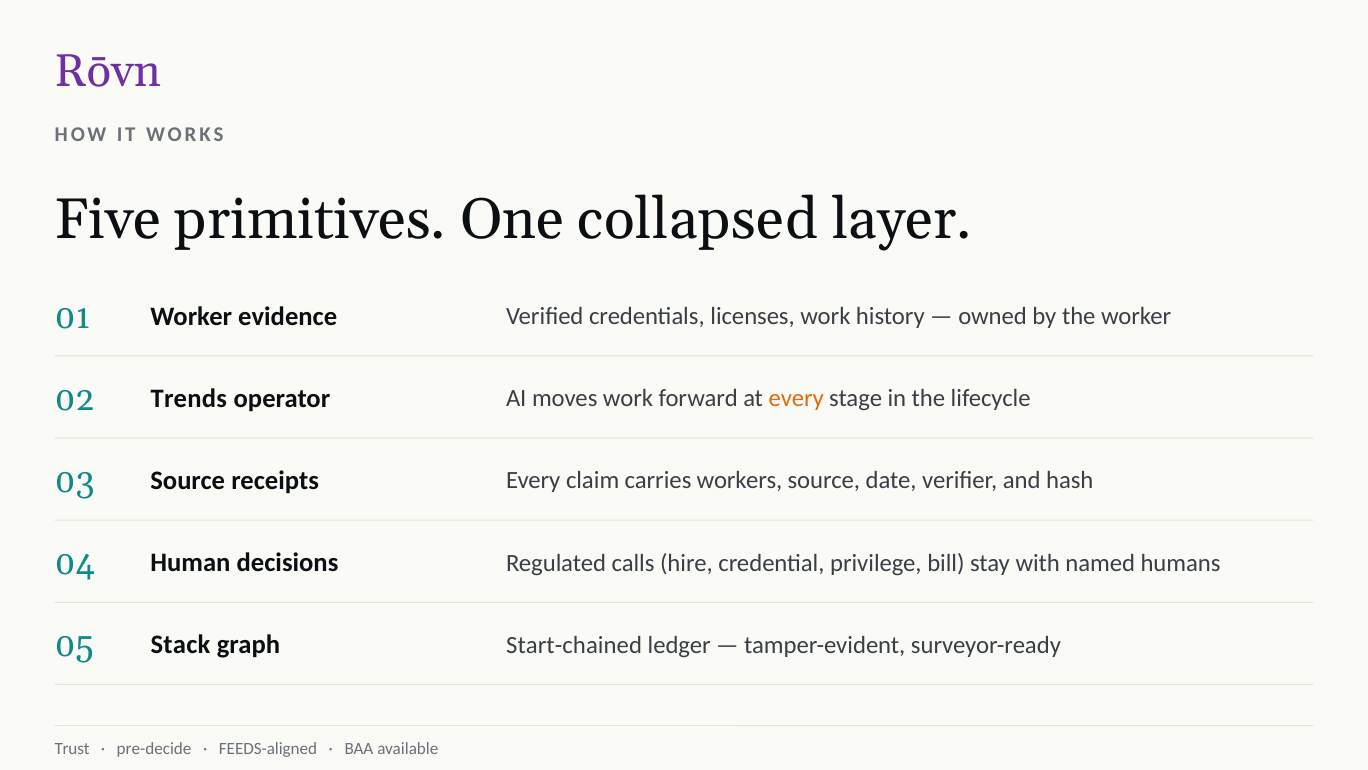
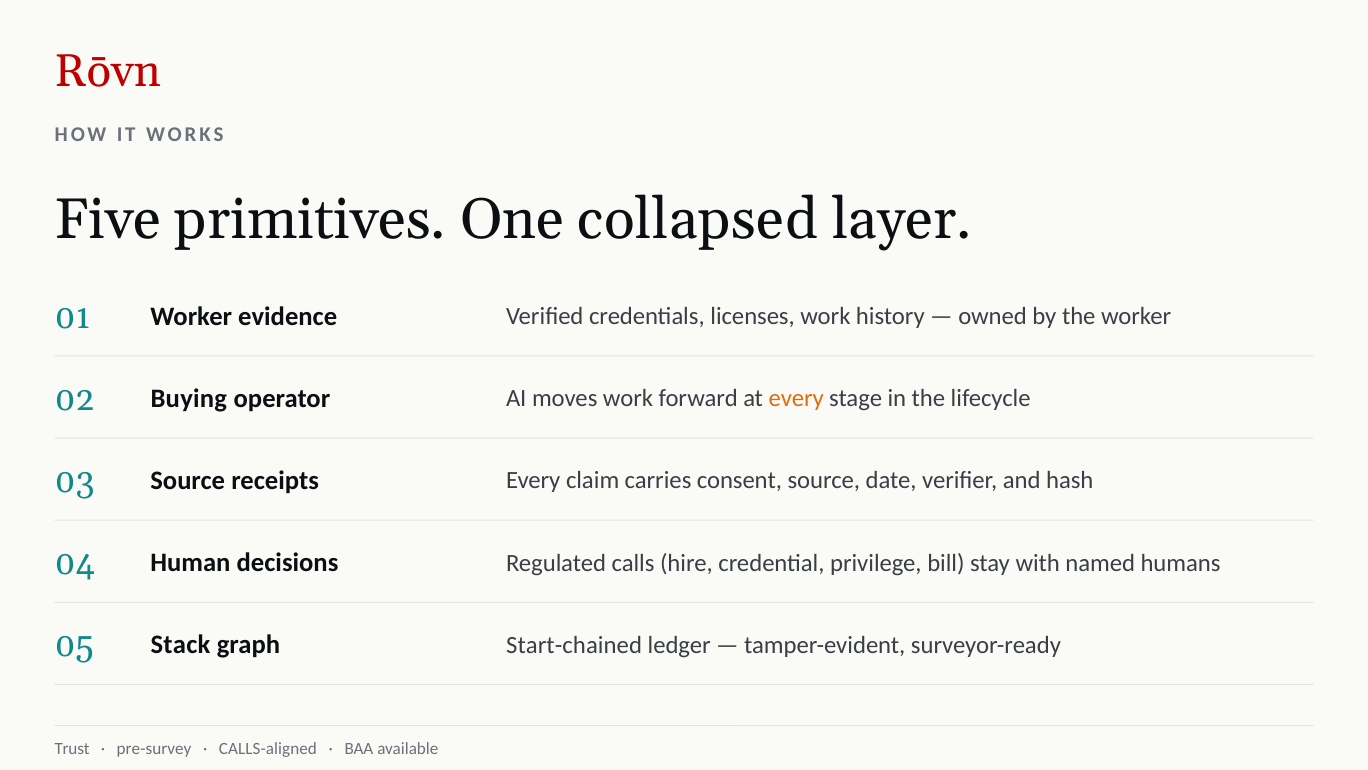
Rōvn colour: purple -> red (108, 72)
Trends: Trends -> Buying (189, 398)
workers: workers -> consent (739, 480)
pre-decide: pre-decide -> pre-survey (154, 748)
FEEDS-aligned: FEEDS-aligned -> CALLS-aligned (268, 748)
